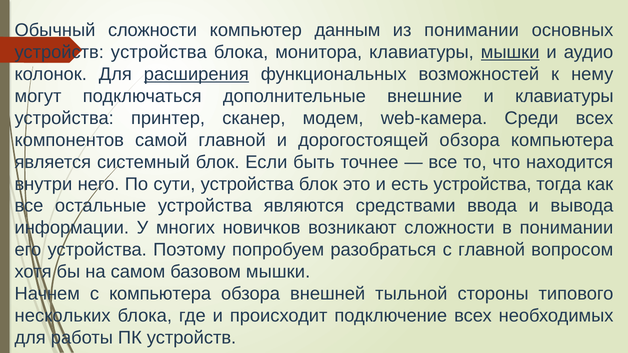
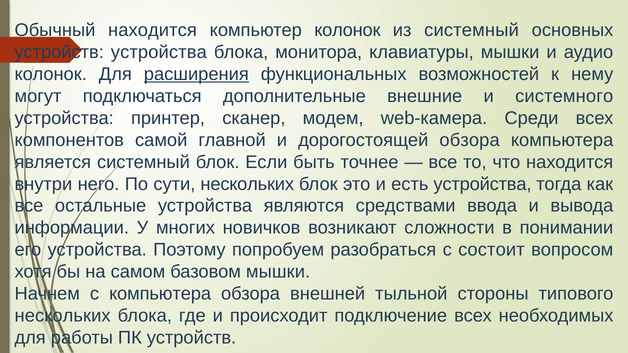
Обычный сложности: сложности -> находится (152, 30)
компьютер данным: данным -> колонок (347, 30)
из понимании: понимании -> системный (472, 30)
мышки underline: present -> none (510, 52)
и клавиатуры: клавиатуры -> системного (564, 96)
сути устройства: устройства -> нескольких (247, 184)
с главной: главной -> состоит (491, 250)
